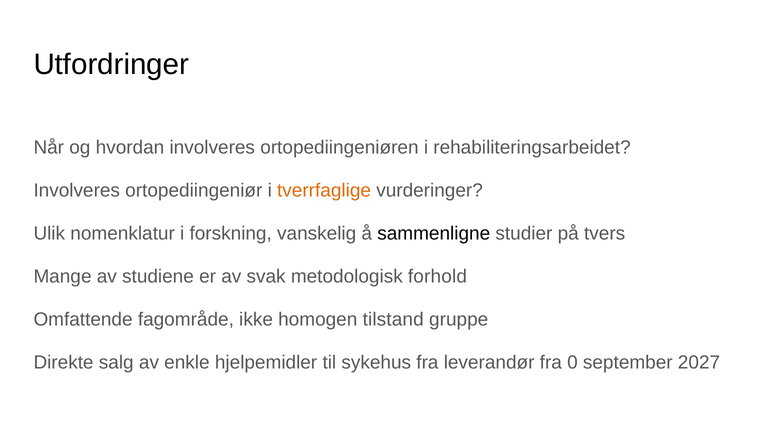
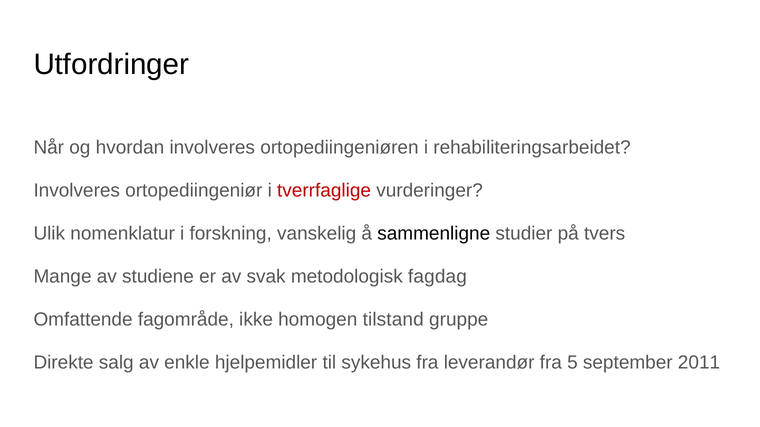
tverrfaglige colour: orange -> red (324, 191)
forhold: forhold -> fagdag (437, 277)
0: 0 -> 5 (572, 363)
2027: 2027 -> 2011 (699, 363)
